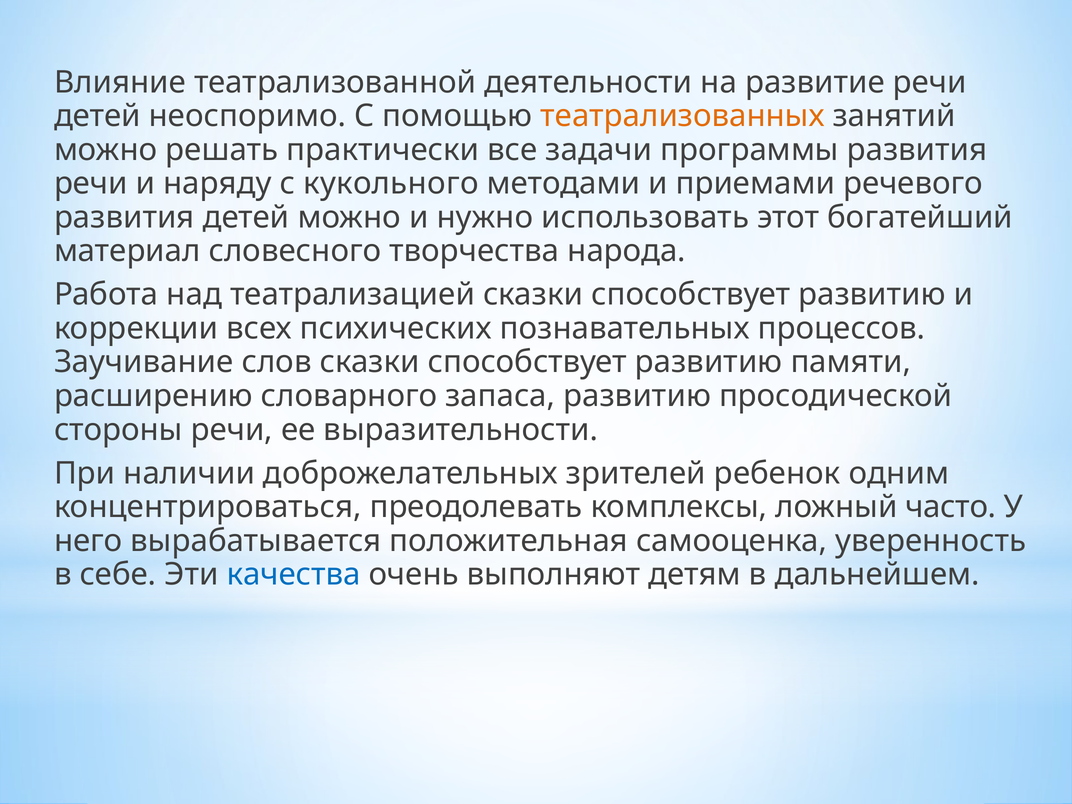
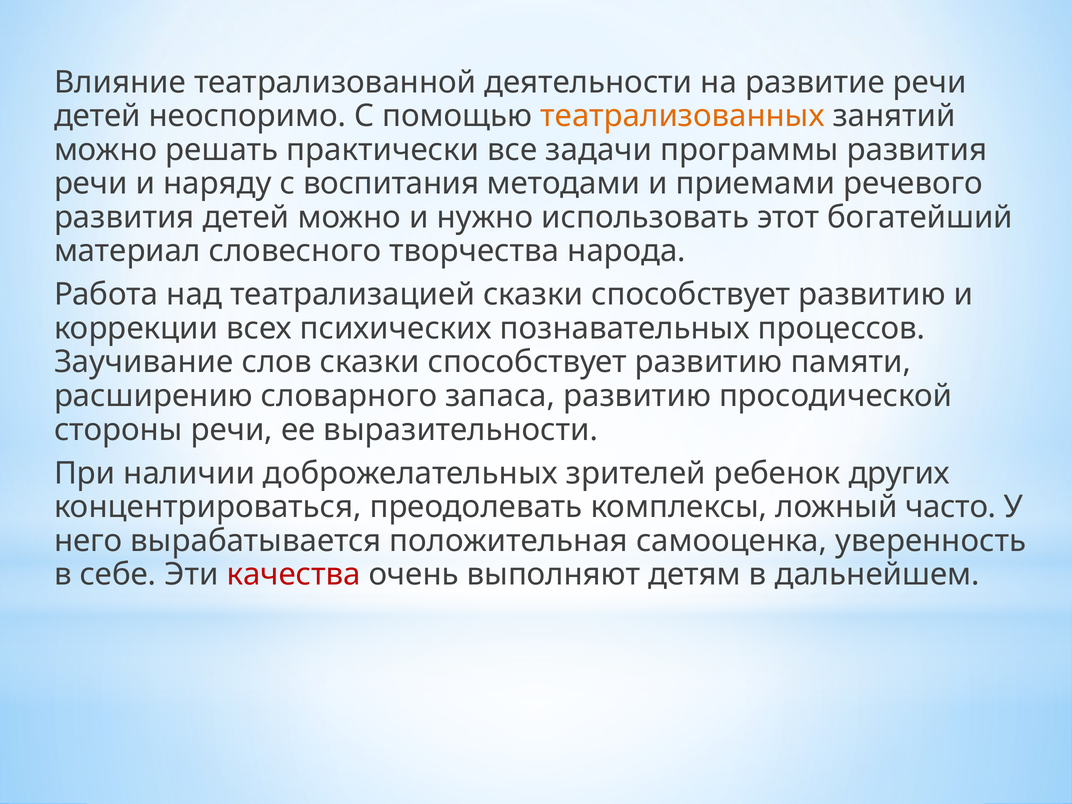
кукольного: кукольного -> воспитания (391, 183)
одним: одним -> других (899, 473)
качества colour: blue -> red (294, 575)
